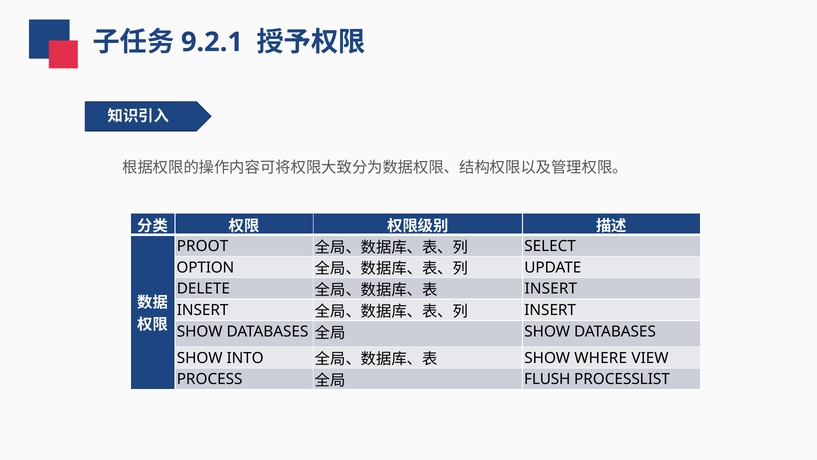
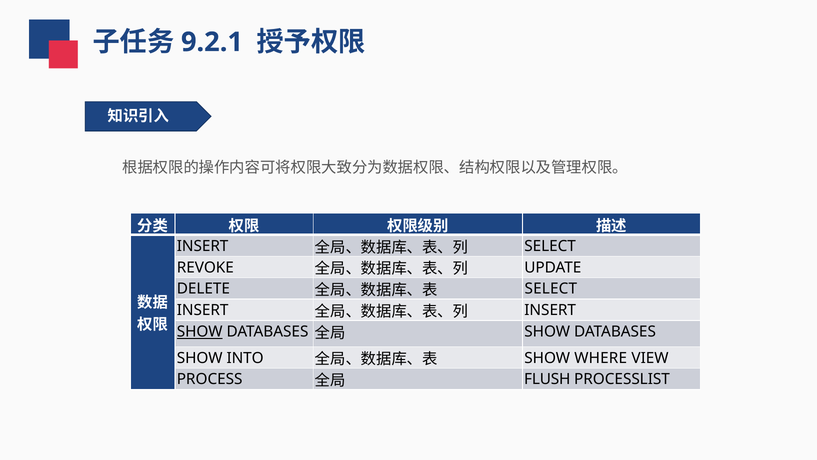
PROOT: PROOT -> INSERT (203, 246)
OPTION: OPTION -> REVOKE (205, 267)
INSERT: INSERT -> SELECT (551, 289)
SHOW underline: none -> present (200, 331)
